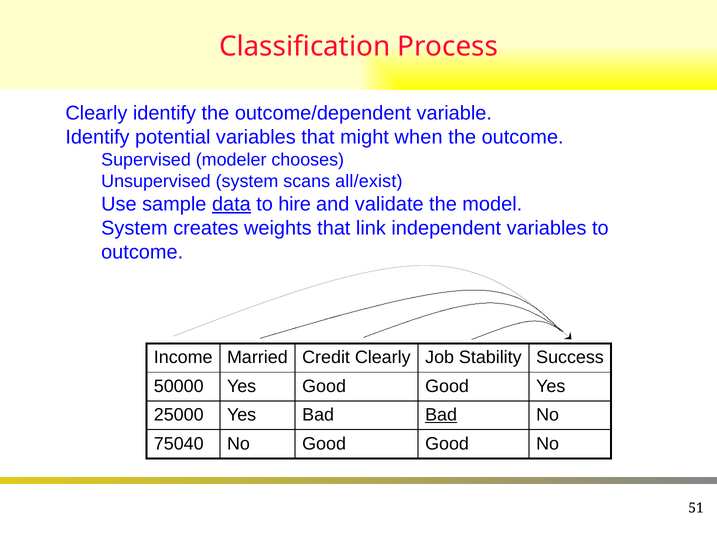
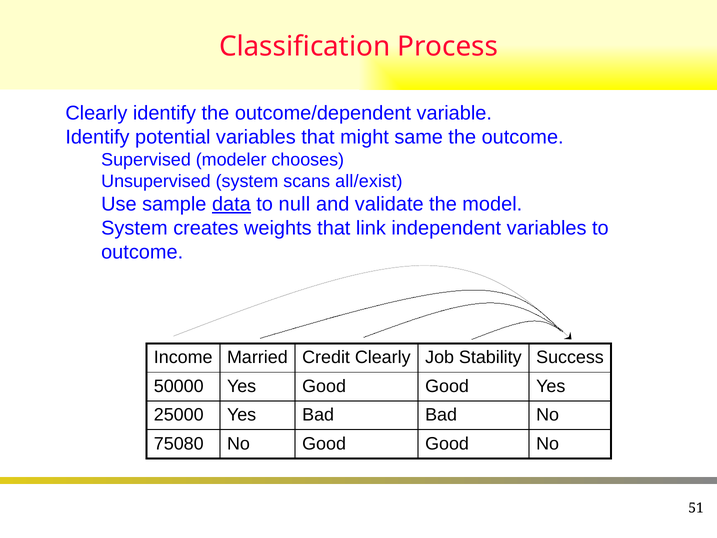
when: when -> same (419, 137)
hire: hire -> null (294, 204)
Bad underline: present -> none (441, 415)
75040: 75040 -> 75080 (179, 443)
